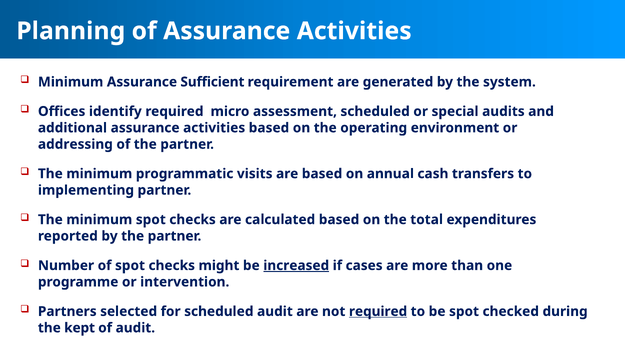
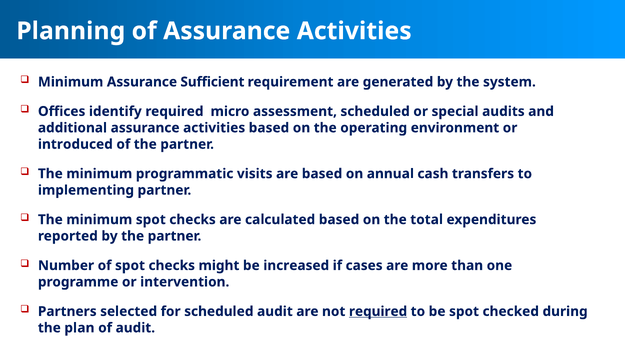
addressing: addressing -> introduced (75, 144)
increased underline: present -> none (296, 265)
kept: kept -> plan (79, 327)
